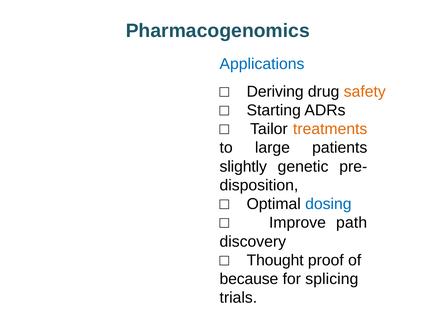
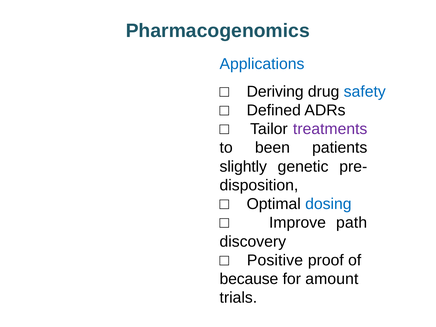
safety colour: orange -> blue (365, 92)
Starting: Starting -> Defined (274, 110)
treatments colour: orange -> purple (330, 129)
large: large -> been (272, 148)
Thought: Thought -> Positive (275, 260)
splicing: splicing -> amount (332, 279)
